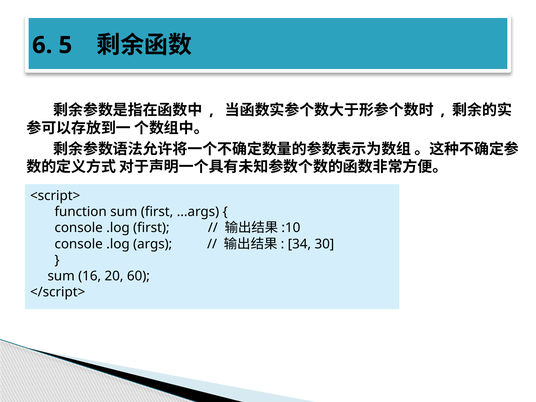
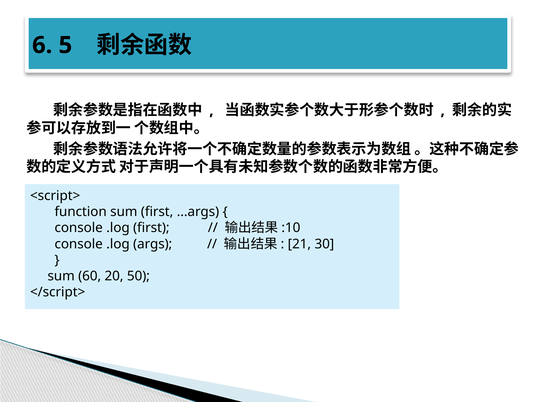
34: 34 -> 21 (299, 244)
16: 16 -> 60 (90, 276)
60: 60 -> 50 (138, 276)
